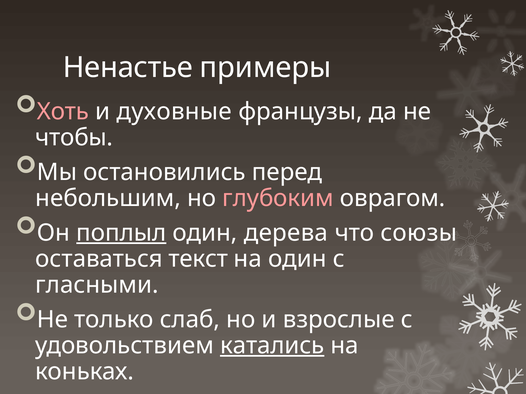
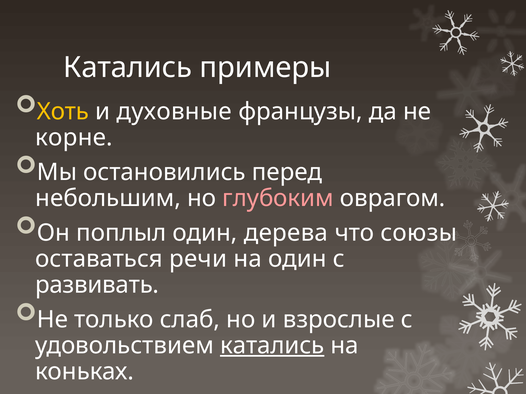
Ненастье: Ненастье -> Катались (128, 67)
Хоть colour: pink -> yellow (63, 112)
чтобы: чтобы -> корне (74, 138)
поплыл underline: present -> none (121, 233)
текст: текст -> речи (198, 259)
гласными: гласными -> развивать (97, 285)
